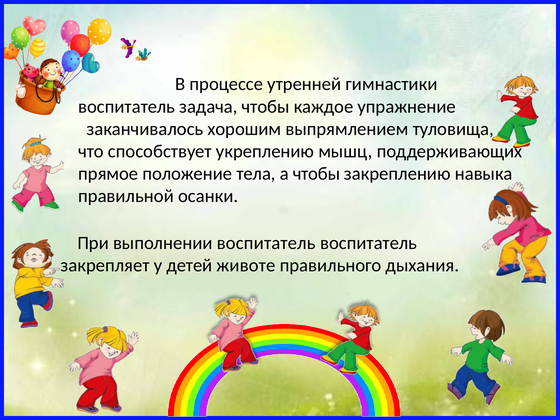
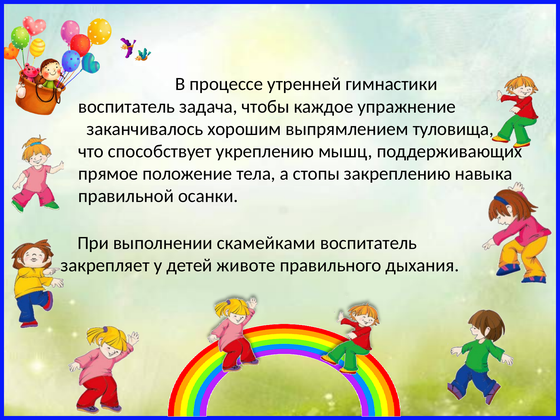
а чтобы: чтобы -> стопы (316, 174)
выполнении воспитатель: воспитатель -> скамейками (266, 243)
